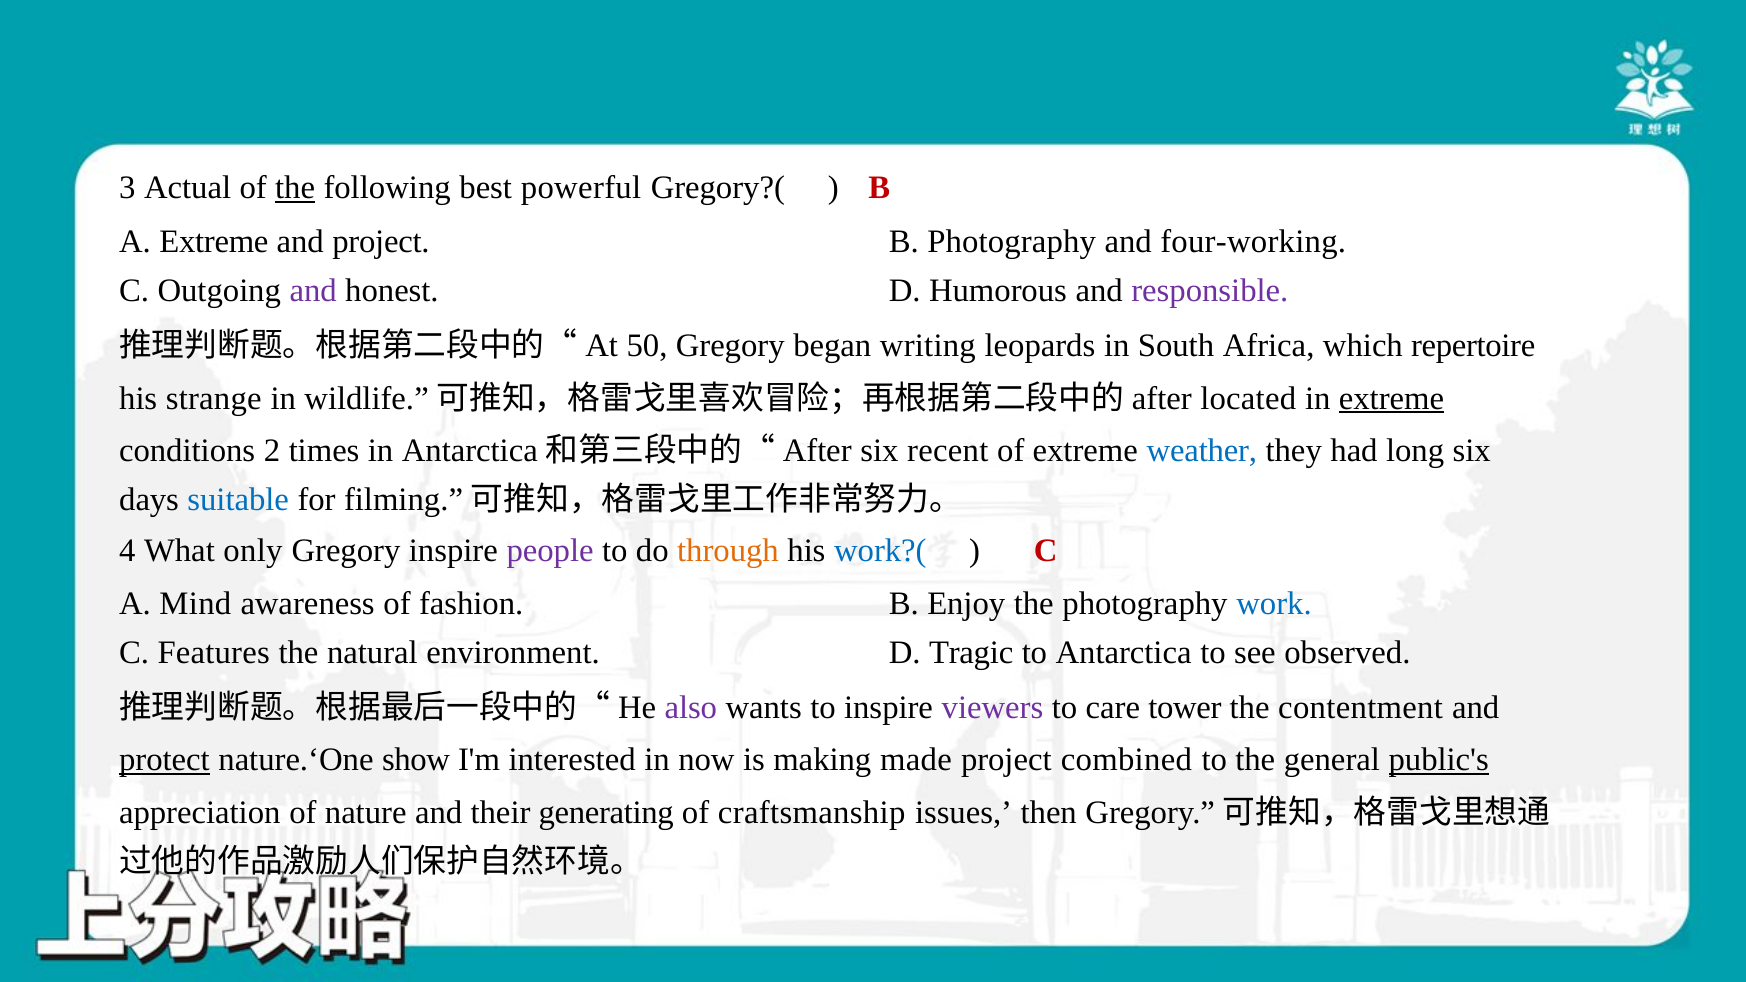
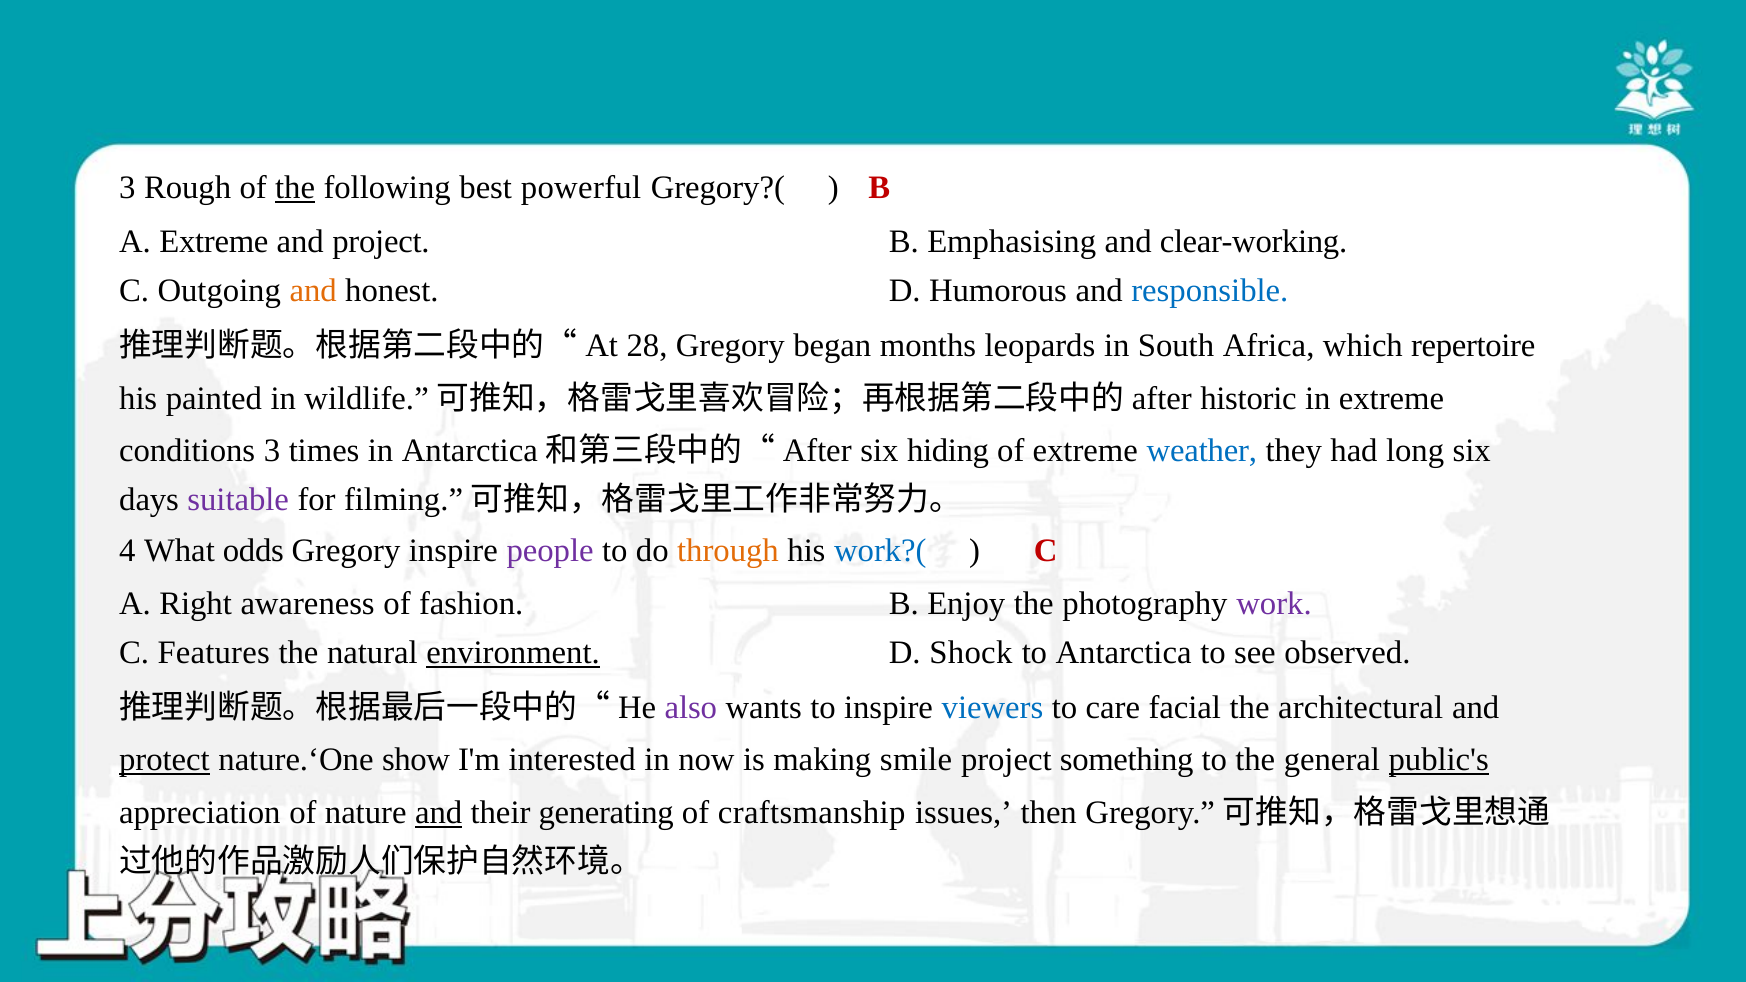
Actual: Actual -> Rough (188, 188)
B Photography: Photography -> Emphasising (1012, 242)
four-working: four-working -> clear-working (1254, 242)
and colour: purple -> orange (313, 291)
responsible colour: purple -> blue (1210, 291)
50: 50 -> 28 (647, 346)
writing: writing -> months (928, 346)
strange: strange -> painted (214, 398)
located: located -> historic (1248, 398)
extreme underline: present -> none (1391, 398)
conditions 2: 2 -> 3 (272, 451)
recent: recent -> hiding (948, 451)
suitable colour: blue -> purple (238, 500)
only: only -> odds (253, 551)
Mind: Mind -> Right (196, 604)
work colour: blue -> purple (1274, 604)
environment underline: none -> present (513, 653)
Tragic: Tragic -> Shock (971, 653)
viewers colour: purple -> blue (992, 707)
tower: tower -> facial (1185, 707)
contentment: contentment -> architectural (1361, 707)
made: made -> smile (916, 760)
combined: combined -> something (1127, 760)
and underline: none -> present (439, 813)
